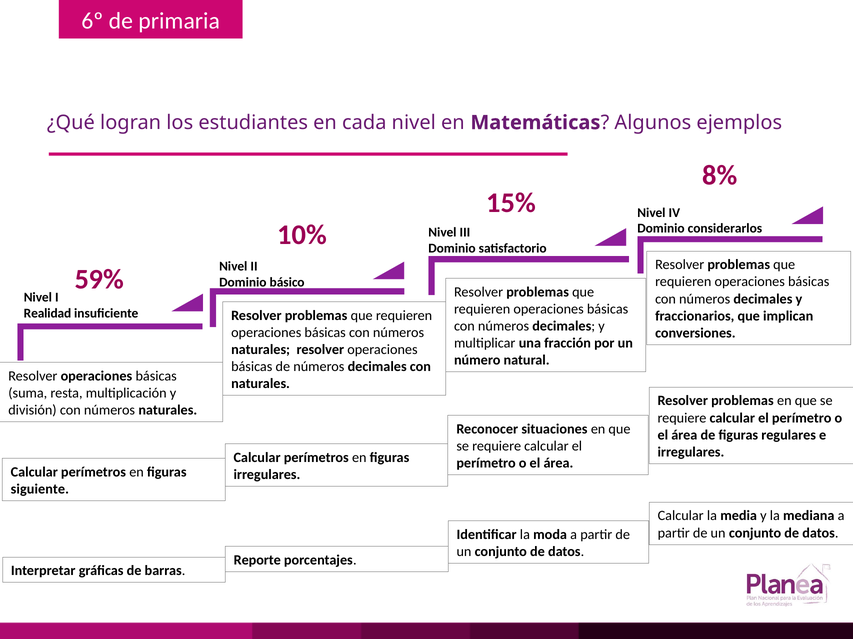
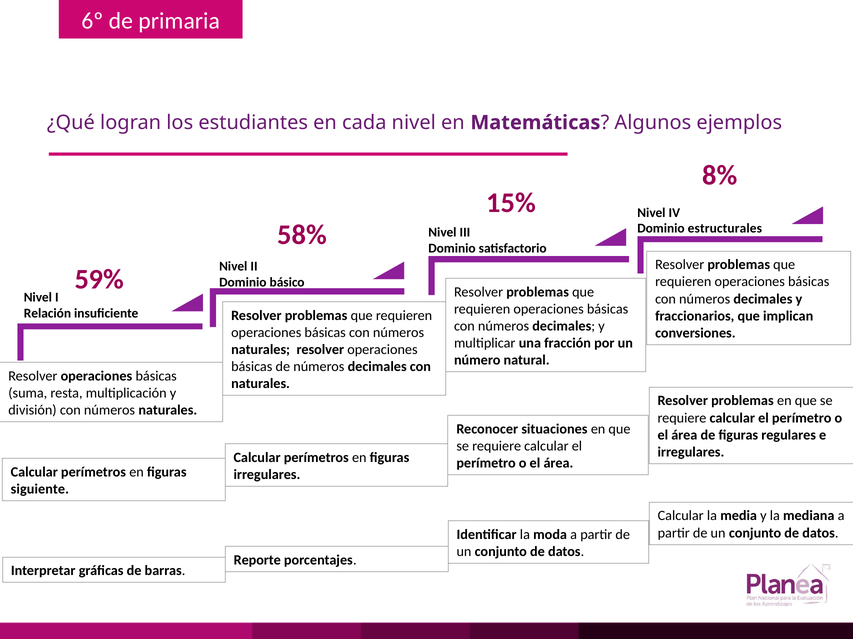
considerarlos: considerarlos -> estructurales (725, 229)
10%: 10% -> 58% (302, 235)
Realidad: Realidad -> Relación (47, 314)
